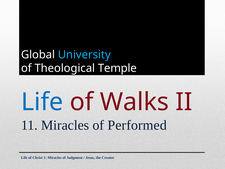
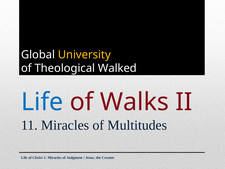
University colour: light blue -> yellow (84, 55)
Temple: Temple -> Walked (117, 68)
Performed: Performed -> Multitudes (137, 125)
